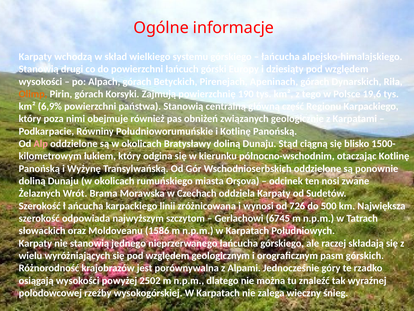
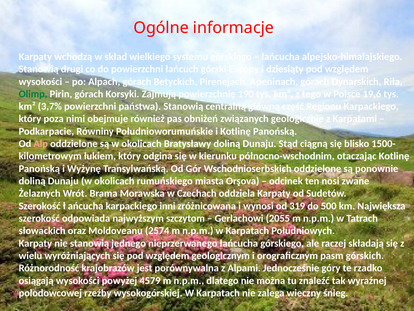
Olimp colour: orange -> green (33, 94)
6,9%: 6,9% -> 3,7% (50, 106)
linii: linii -> inni (167, 206)
726: 726 -> 319 (297, 206)
6745: 6745 -> 2055 (278, 218)
1586: 1586 -> 2574 (157, 230)
2502: 2502 -> 4579 (150, 280)
